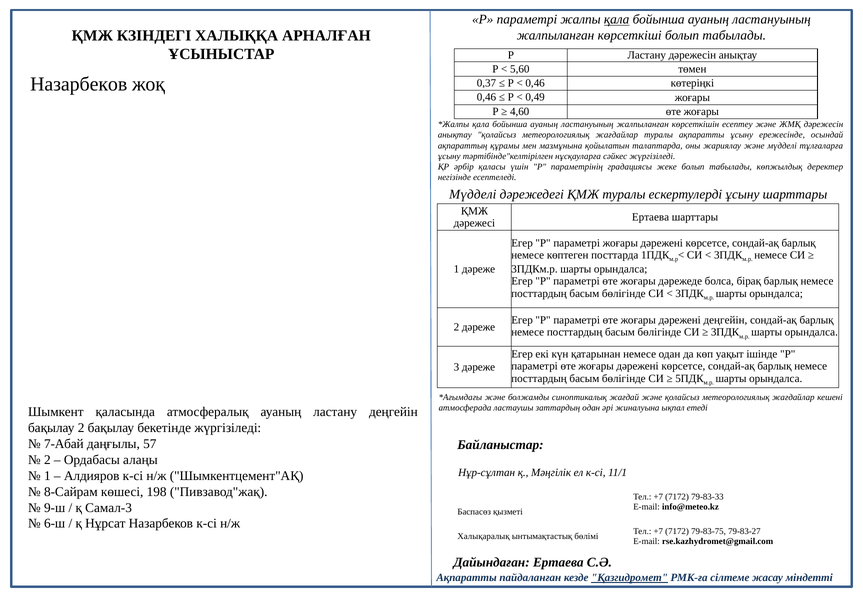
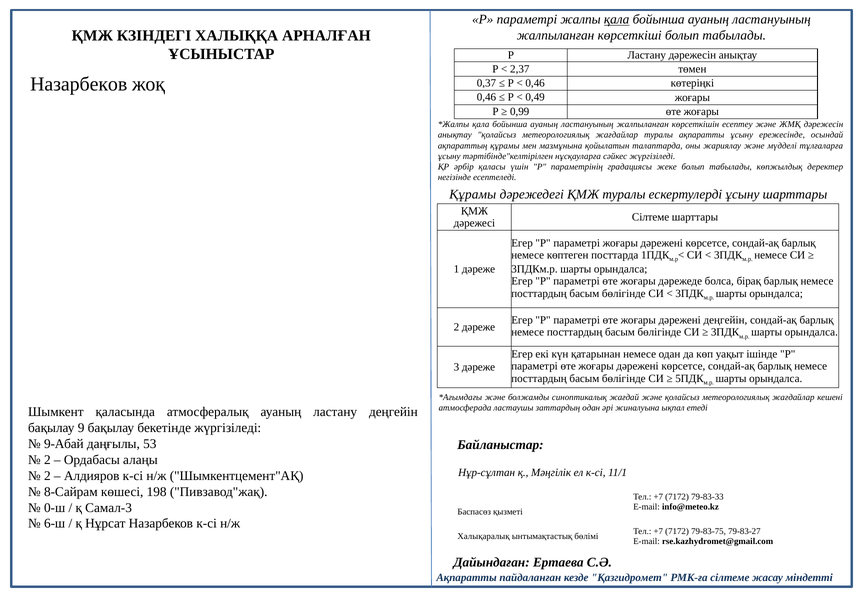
5,60: 5,60 -> 2,37 (520, 69)
4,60: 4,60 -> 0,99 (520, 112)
Мүдделі: Мүдделі -> Құрамы (473, 195)
Ертаева: Ертаева -> Сілтеме (651, 217)
бақылау 2: 2 -> 9 (81, 428)
7-Абай: 7-Абай -> 9-Абай (64, 444)
57: 57 -> 53 (150, 444)
1: 1 -> 2 (47, 476)
9-ш: 9-ш -> 0-ш (55, 508)
Қазгидромет underline: present -> none (630, 578)
